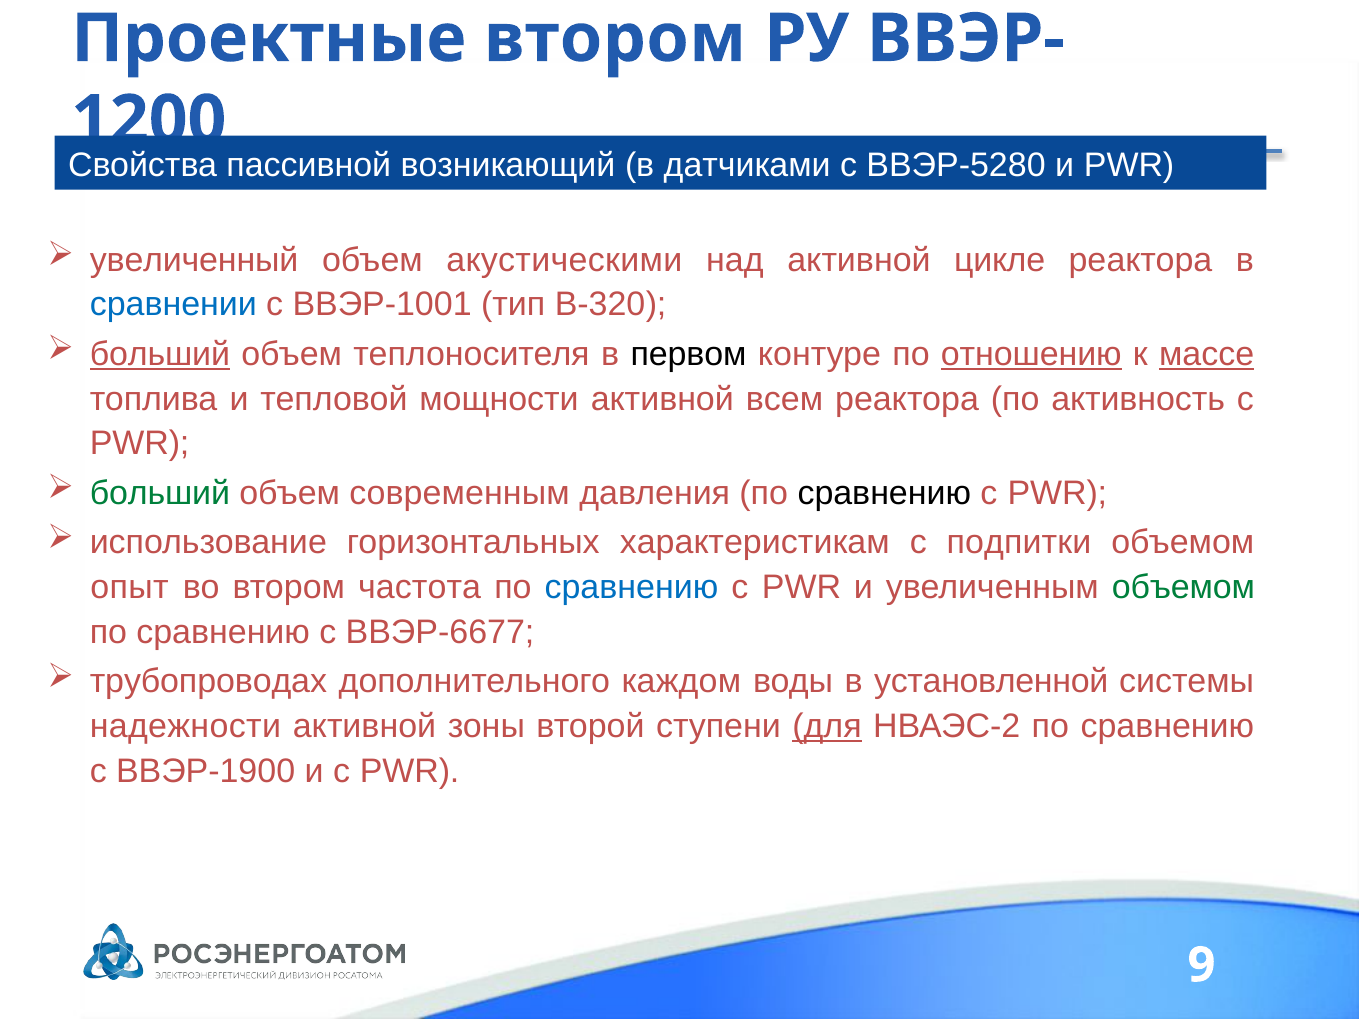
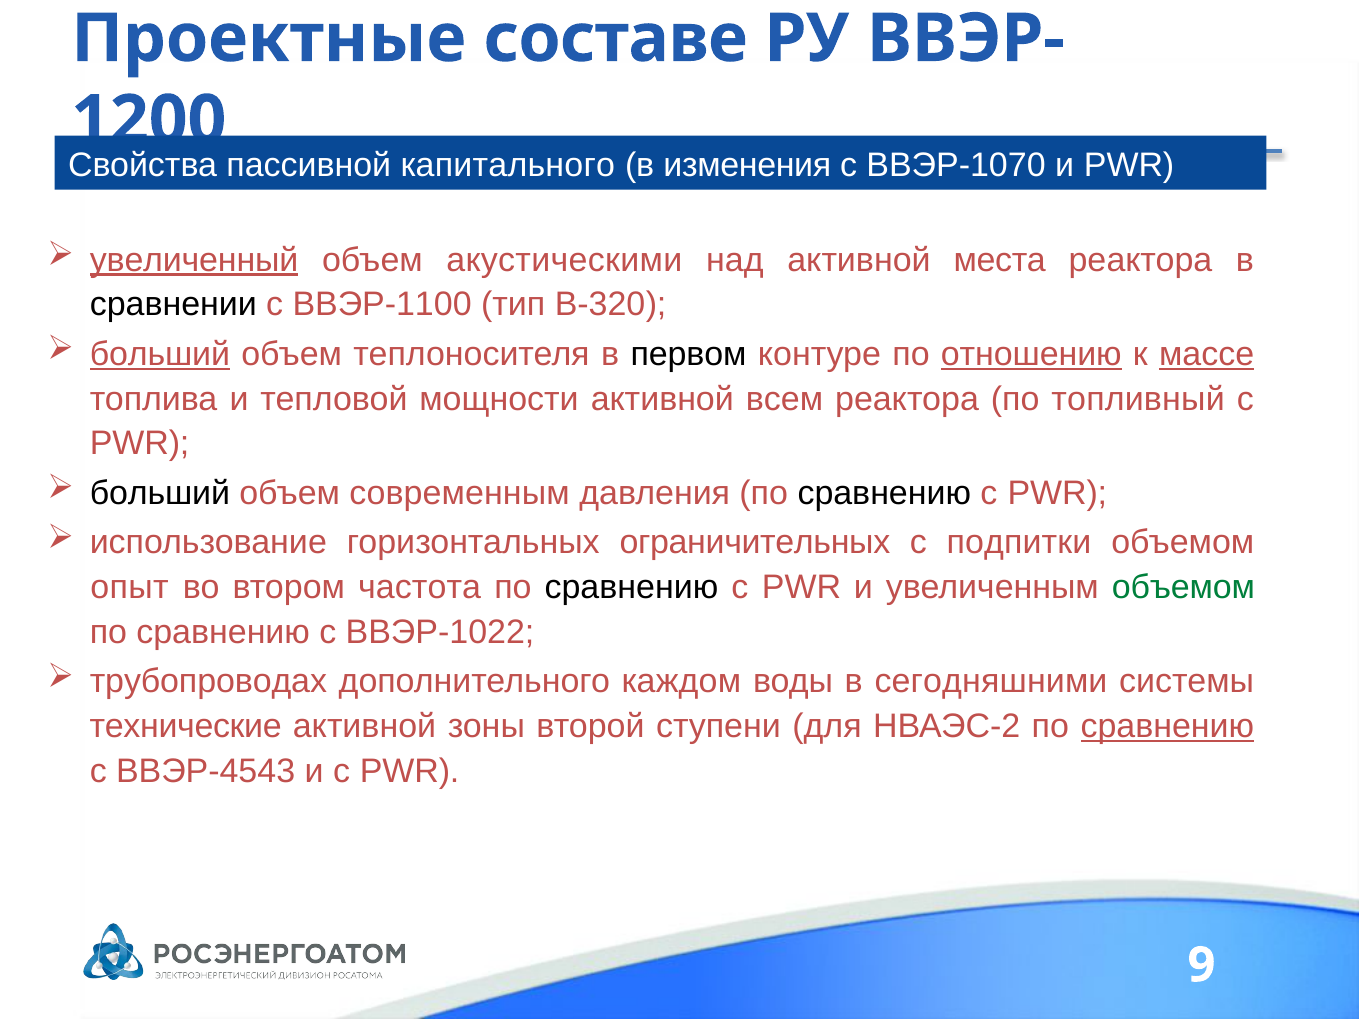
Проектные втором: втором -> составе (616, 39)
возникающий: возникающий -> капитального (508, 165)
датчиками: датчиками -> изменения (747, 165)
ВВЭР-5280: ВВЭР-5280 -> ВВЭР-1070 (956, 165)
увеличенный underline: none -> present (194, 260)
цикле: цикле -> места (1000, 260)
сравнении colour: blue -> black (173, 305)
ВВЭР-1001: ВВЭР-1001 -> ВВЭР-1100 (382, 305)
активность: активность -> топливный (1138, 399)
больший colour: green -> black (160, 493)
характеристикам: характеристикам -> ограничительных (755, 543)
сравнению colour: blue -> black (631, 587)
ВВЭР-6677: ВВЭР-6677 -> ВВЭР-1022 (440, 632)
установленной: установленной -> сегодняшними (991, 682)
надежности: надежности -> технические (186, 727)
для underline: present -> none (827, 727)
сравнению underline: none -> present (1167, 727)
ВВЭР-1900: ВВЭР-1900 -> ВВЭР-4543 (206, 771)
